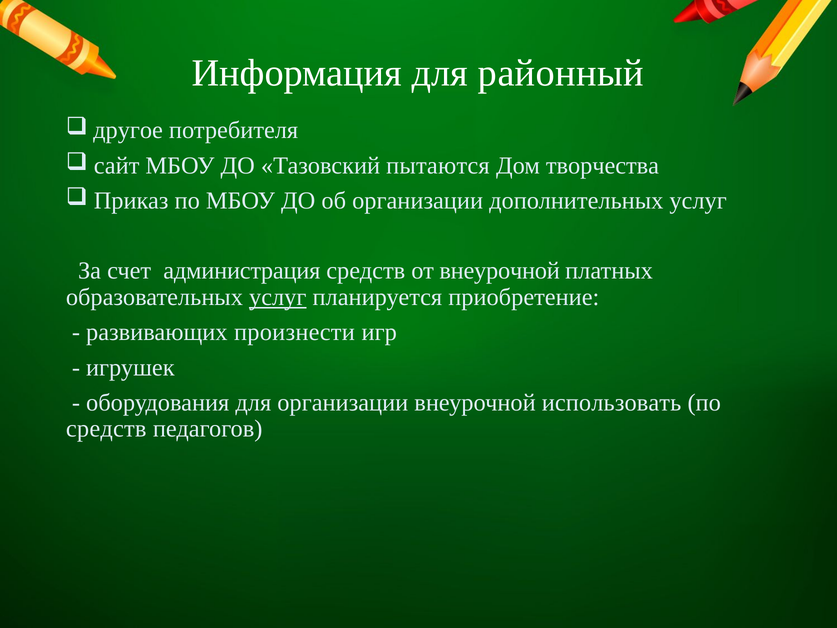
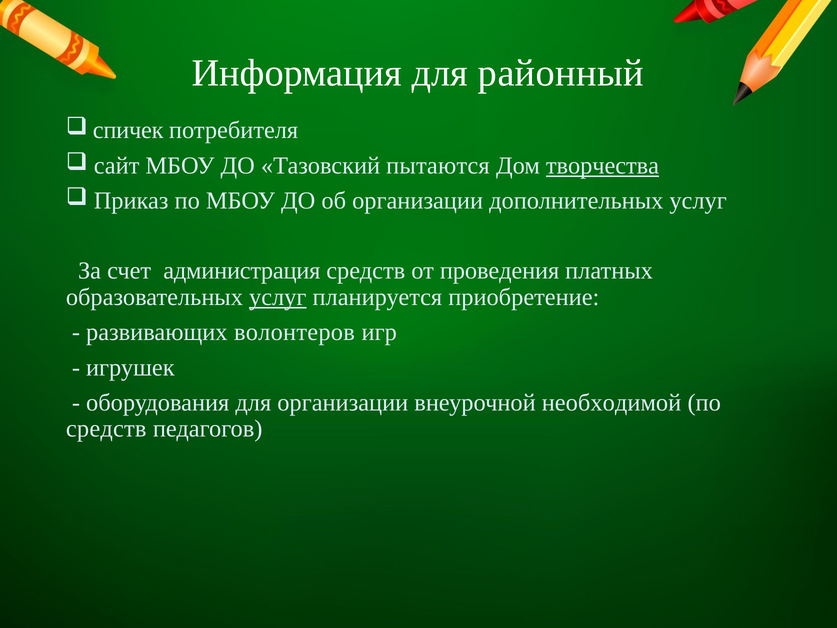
другое: другое -> спичек (128, 130)
творчества underline: none -> present (602, 165)
от внеурочной: внеурочной -> проведения (500, 271)
произнести: произнести -> волонтеров (294, 332)
использовать: использовать -> необходимой (612, 402)
